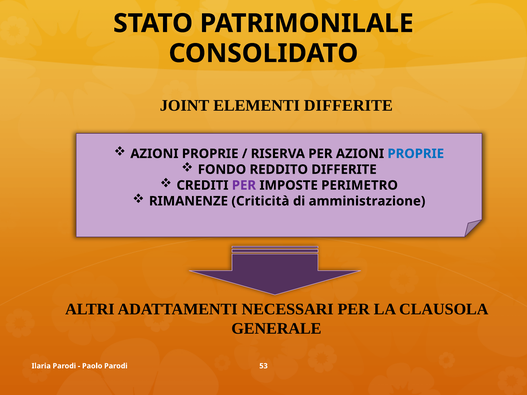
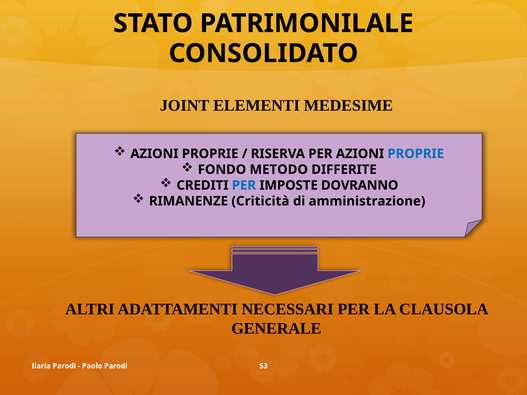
ELEMENTI DIFFERITE: DIFFERITE -> MEDESIME (348, 106)
REDDITO: REDDITO -> METODO (279, 170)
PER colour: purple -> blue (244, 185)
PERIMETRO: PERIMETRO -> DOVRANNO (360, 185)
